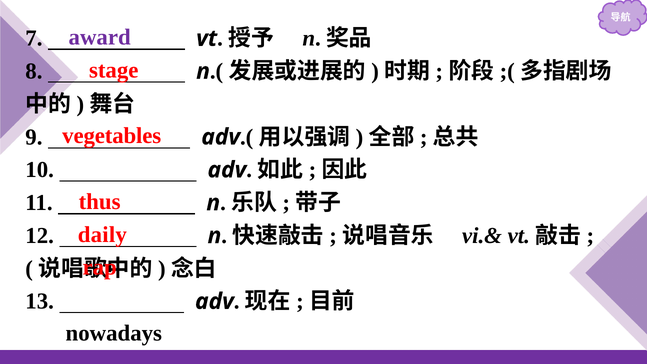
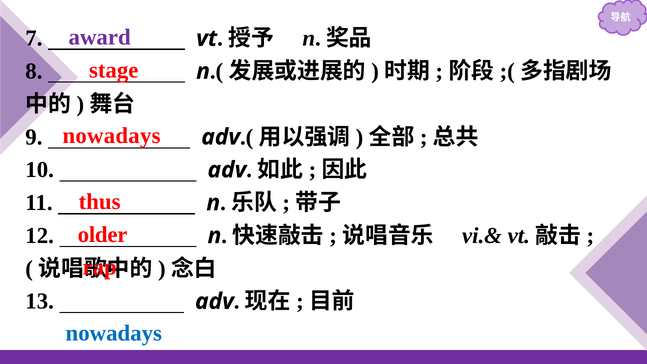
vegetables: vegetables -> nowadays (112, 136)
daily: daily -> older (103, 234)
nowadays colour: black -> blue (114, 333)
